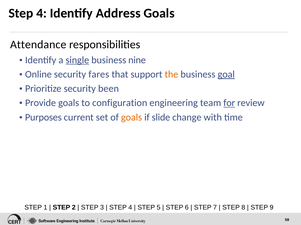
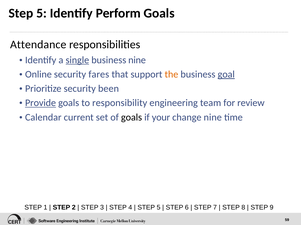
4: 4 -> 5 (42, 13)
Address: Address -> Perform (118, 13)
Provide underline: none -> present (41, 103)
configuration: configuration -> responsibility (120, 103)
for underline: present -> none (229, 103)
Purposes: Purposes -> Calendar (43, 118)
goals colour: orange -> black (132, 118)
slide: slide -> your (161, 118)
change with: with -> nine (213, 118)
